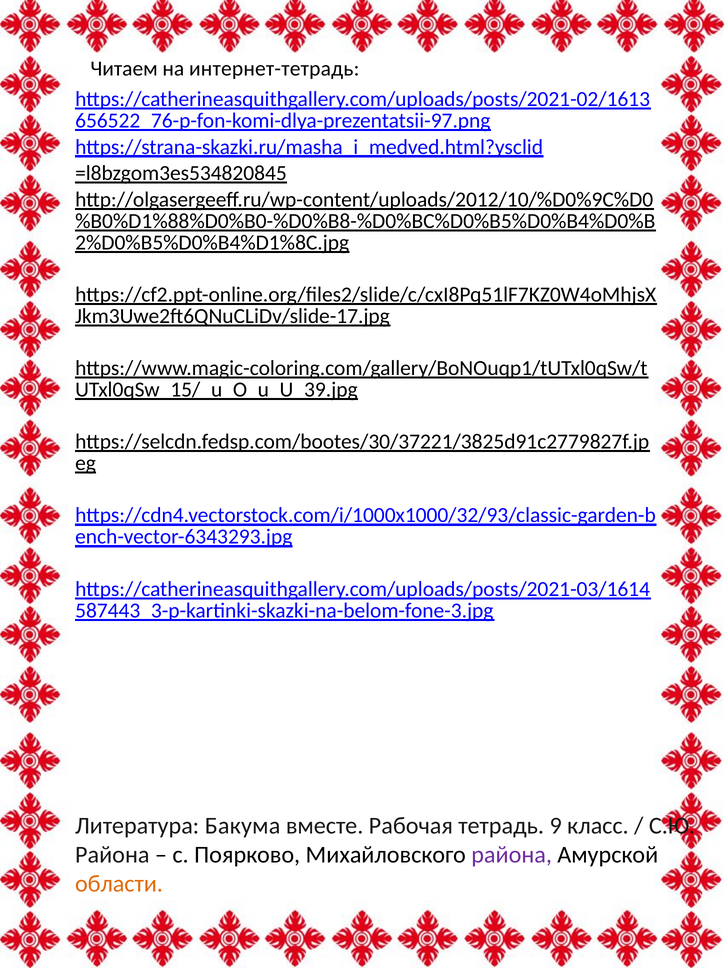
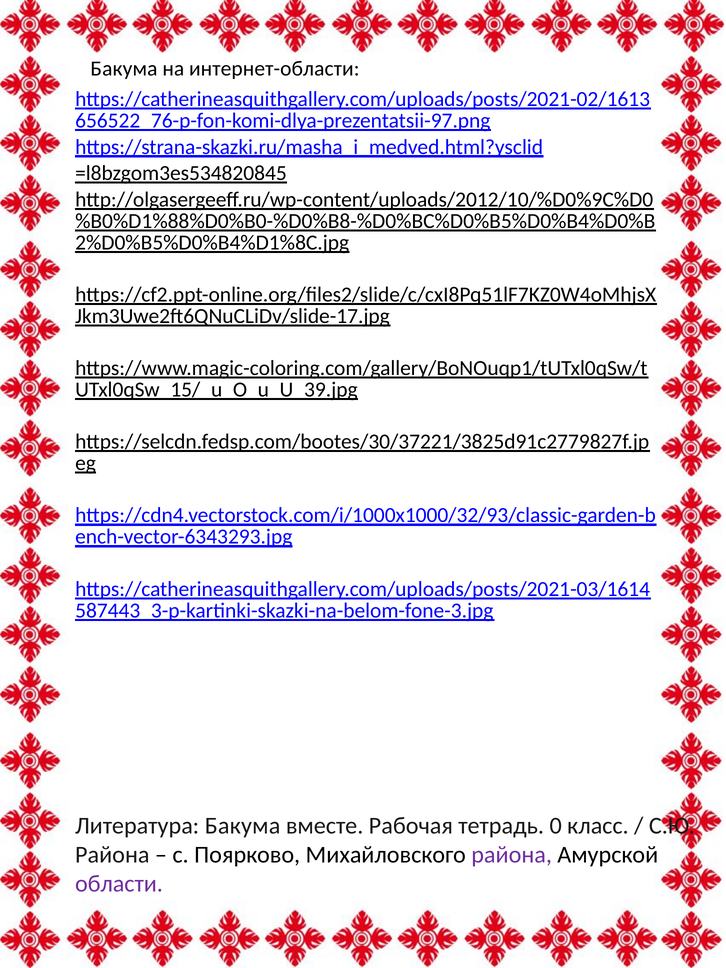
Читаем: Читаем -> Бакума (124, 69)
интернет-тетрадь: интернет-тетрадь -> интернет-области (274, 69)
9: 9 -> 0 (556, 826)
области colour: orange -> purple (119, 884)
